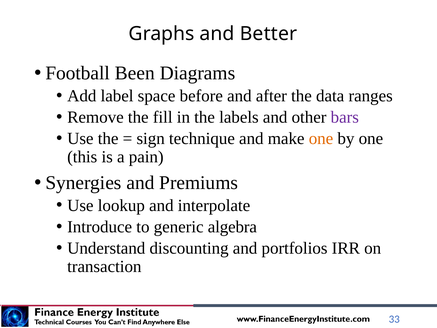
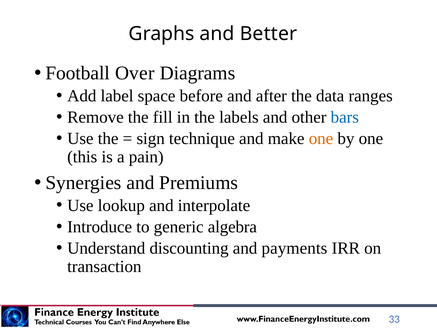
Been: Been -> Over (135, 73)
bars colour: purple -> blue (345, 117)
portfolios: portfolios -> payments (294, 248)
